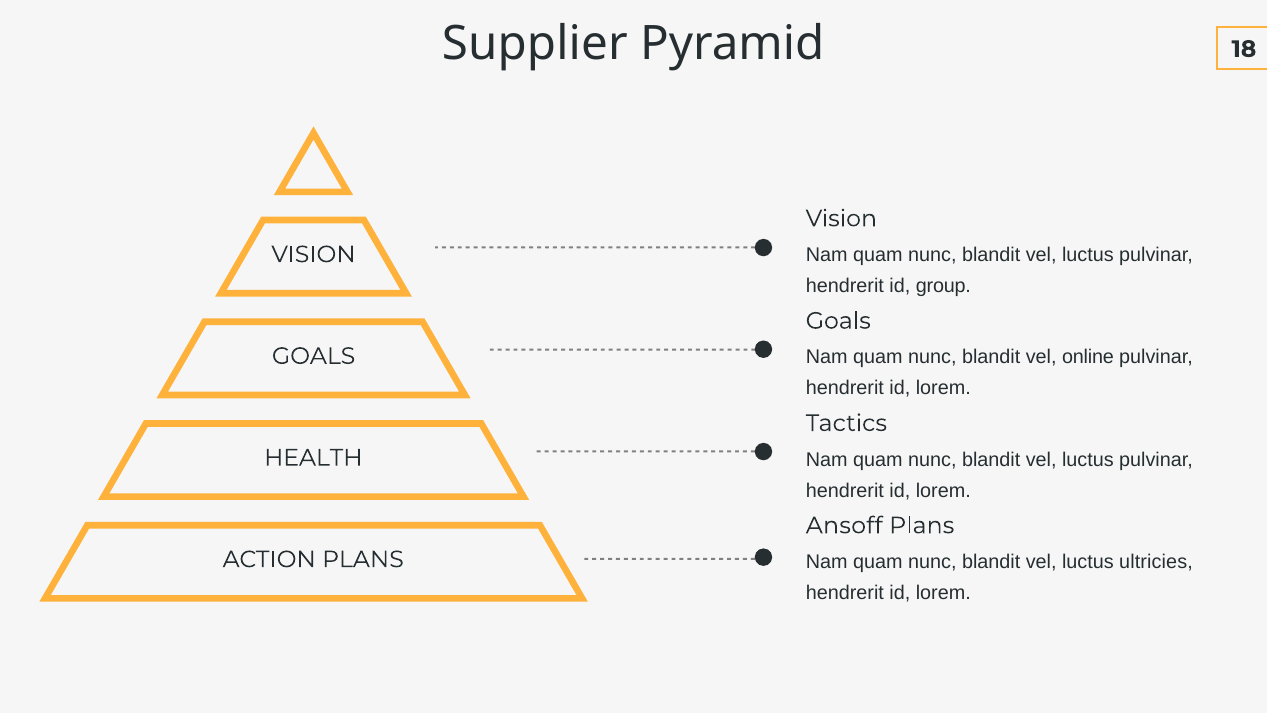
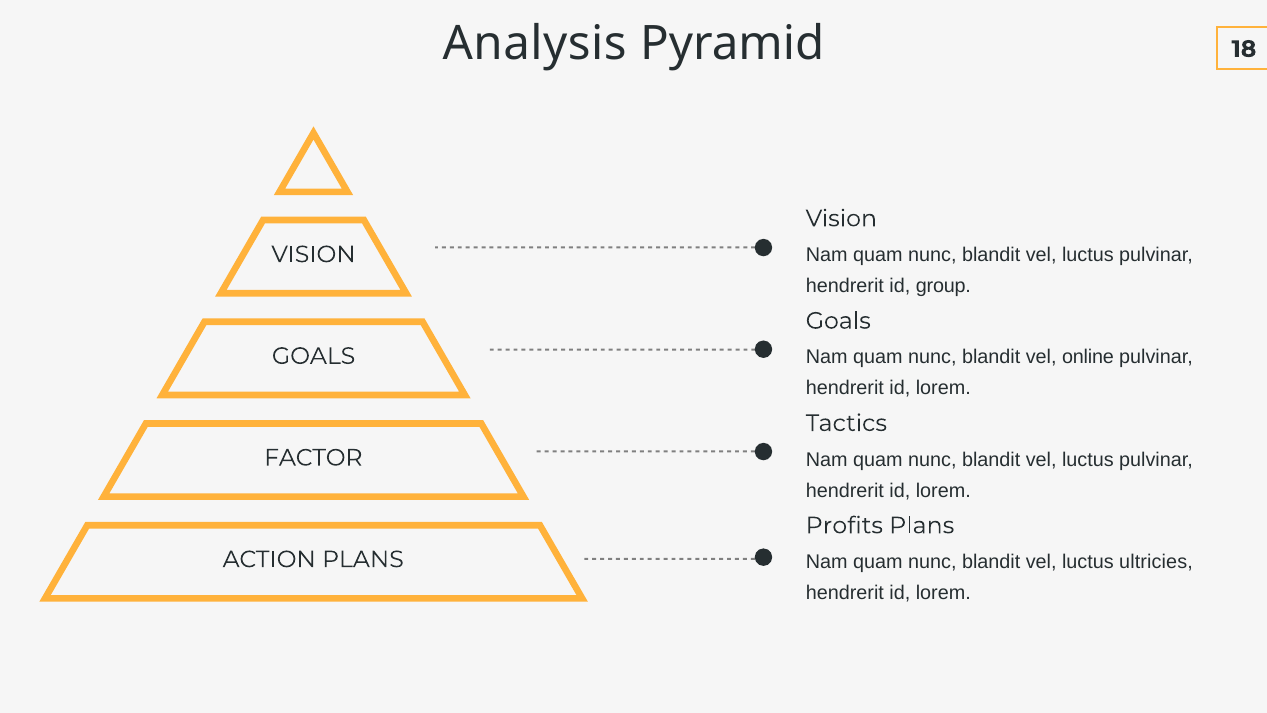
Supplier: Supplier -> Analysis (535, 44)
HEALTH: HEALTH -> FACTOR (313, 458)
Ansoff: Ansoff -> Profits (844, 525)
